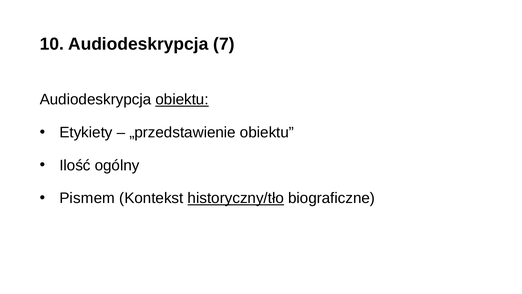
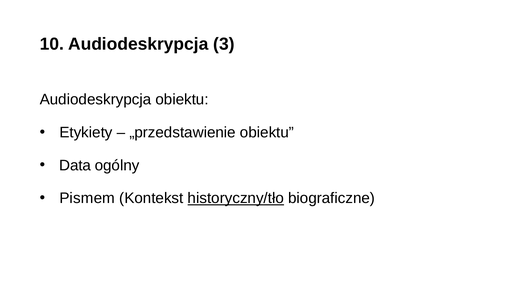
7: 7 -> 3 (224, 44)
obiektu underline: present -> none (182, 99)
Ilość: Ilość -> Data (75, 165)
